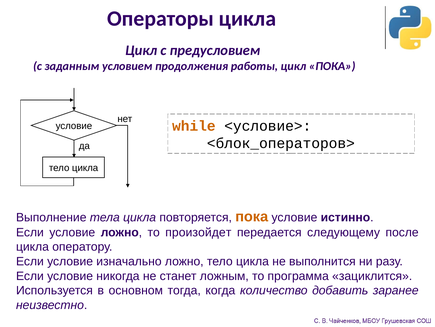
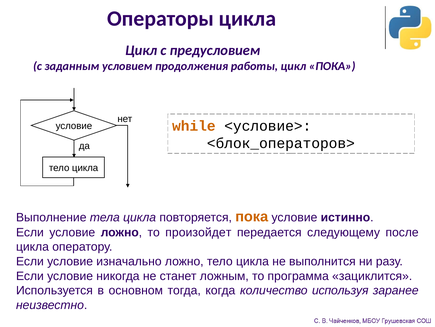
добавить: добавить -> используя (340, 290)
